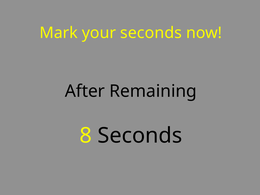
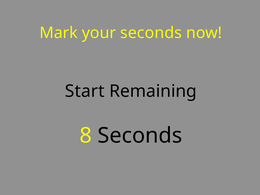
After: After -> Start (85, 91)
